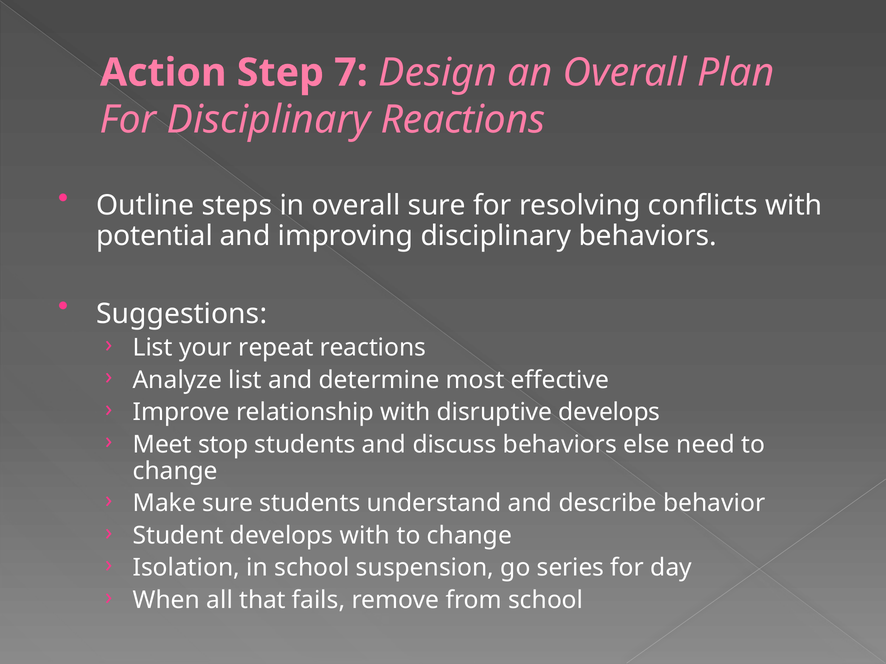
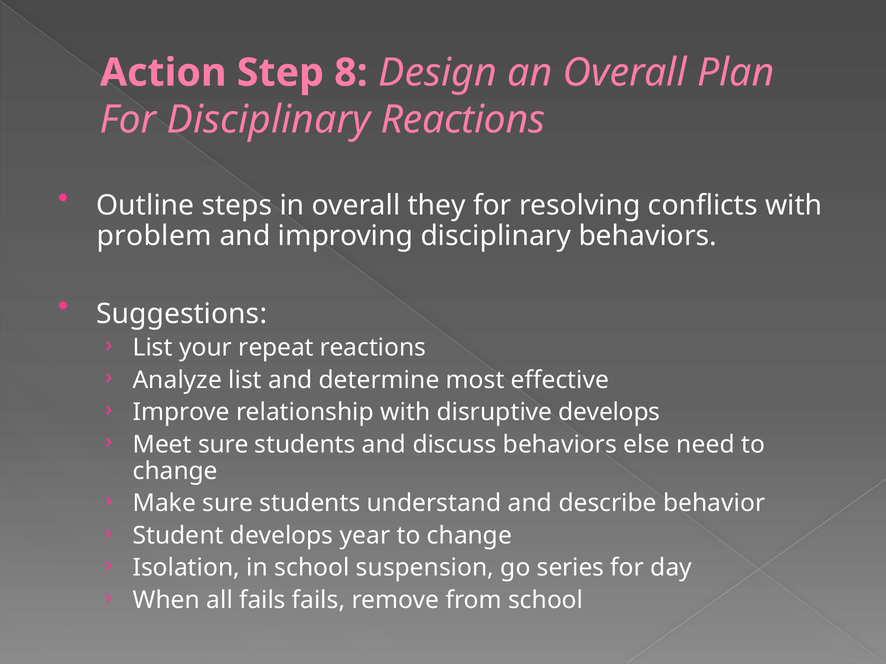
7: 7 -> 8 (351, 73)
overall sure: sure -> they (437, 206)
potential: potential -> problem (154, 236)
Meet stop: stop -> sure (223, 445)
develops with: with -> year (365, 536)
all that: that -> fails (262, 601)
